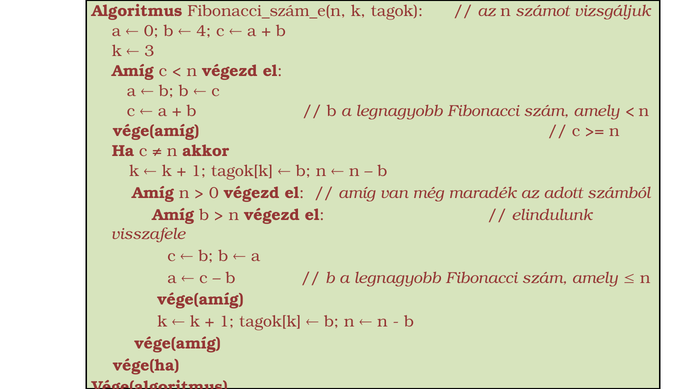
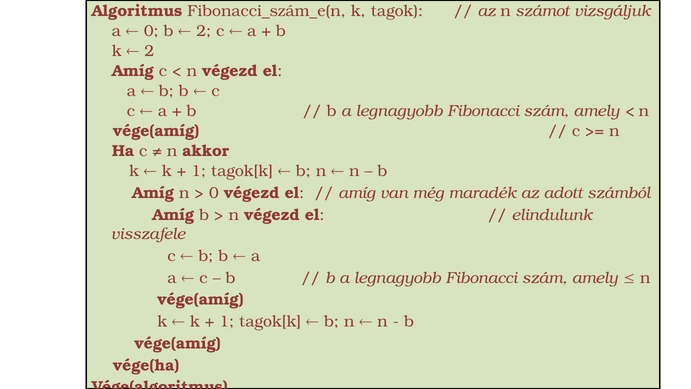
4: 4 -> 2 (204, 31)
3: 3 -> 2 (149, 51)
